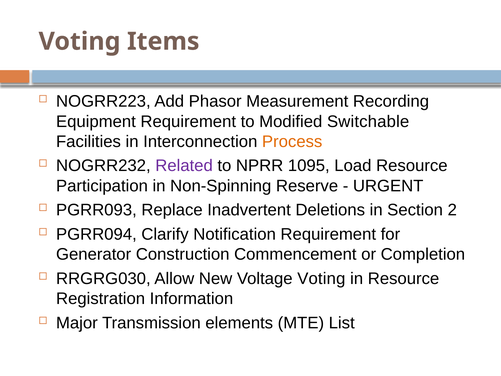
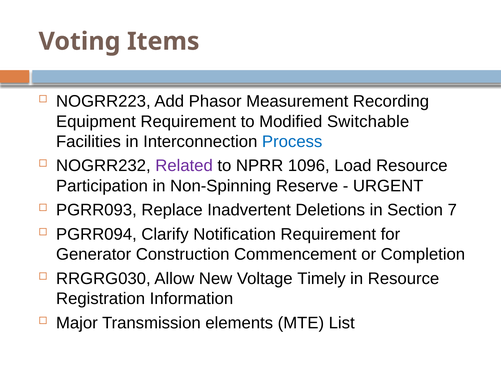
Process colour: orange -> blue (292, 141)
1095: 1095 -> 1096 (309, 166)
2: 2 -> 7 (452, 210)
Voltage Voting: Voting -> Timely (321, 278)
